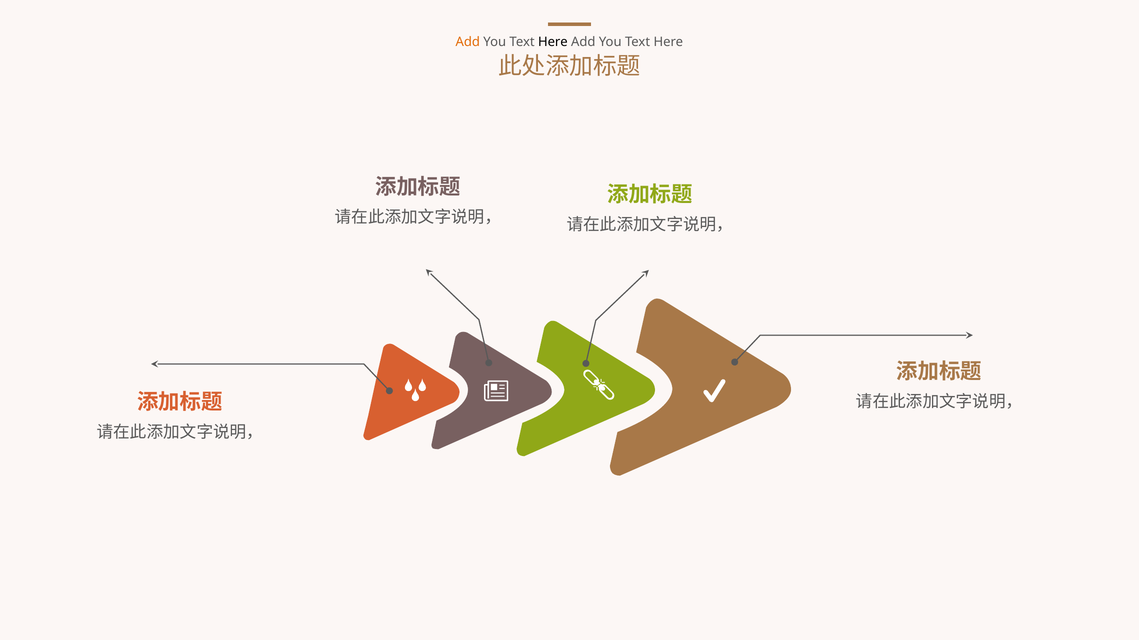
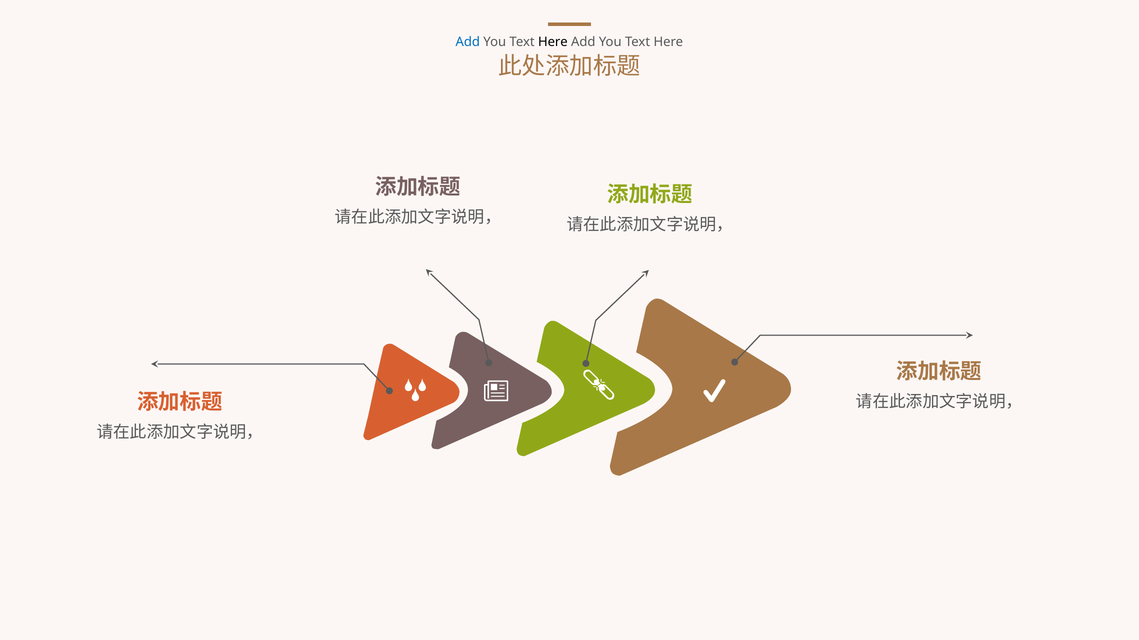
Add colour: orange -> blue (468, 42)
